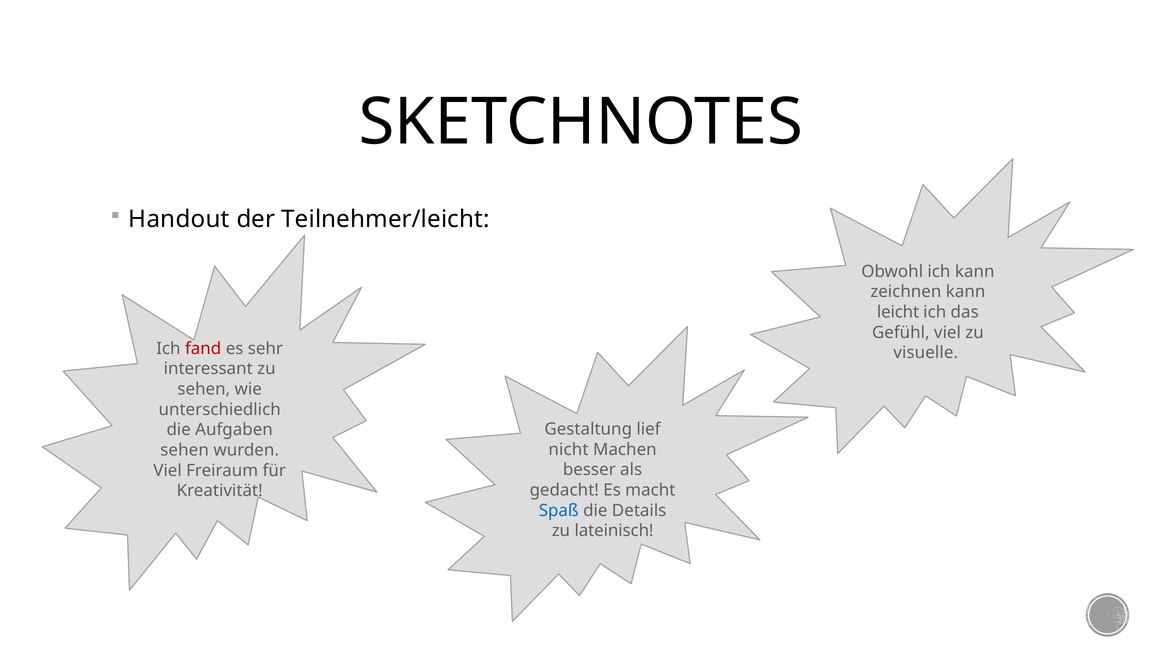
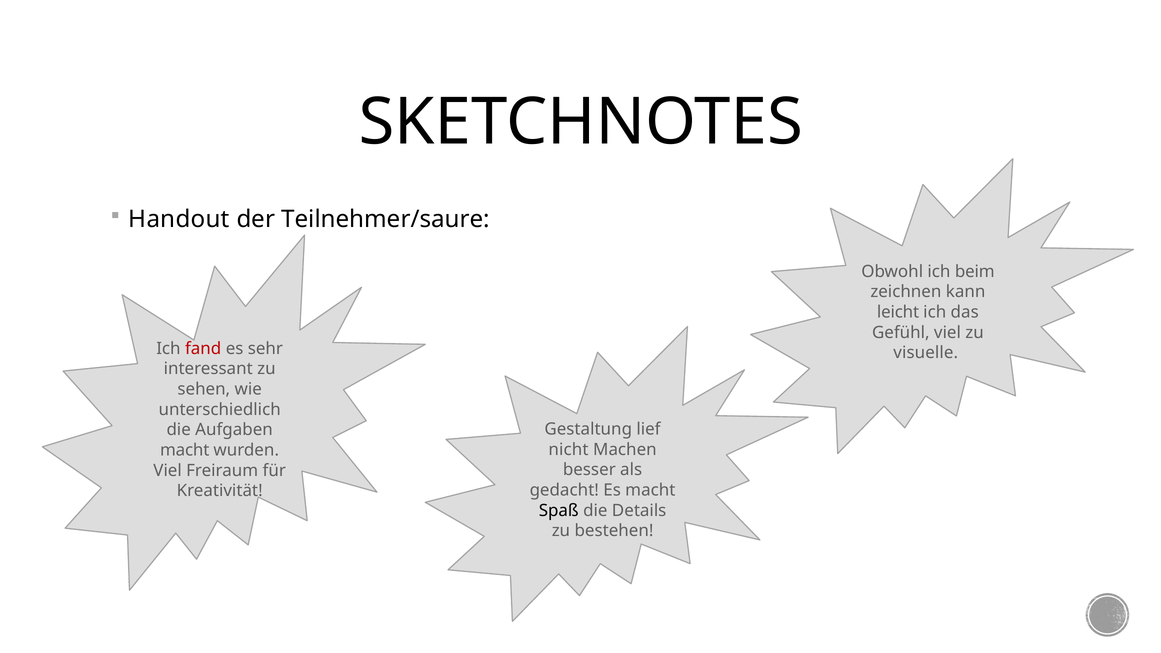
Teilnehmer/leicht: Teilnehmer/leicht -> Teilnehmer/saure (386, 219)
ich kann: kann -> beim (975, 272)
sehen: sehen -> macht (185, 450)
Spaß colour: blue -> black (559, 511)
lateinisch: lateinisch -> bestehen (614, 531)
